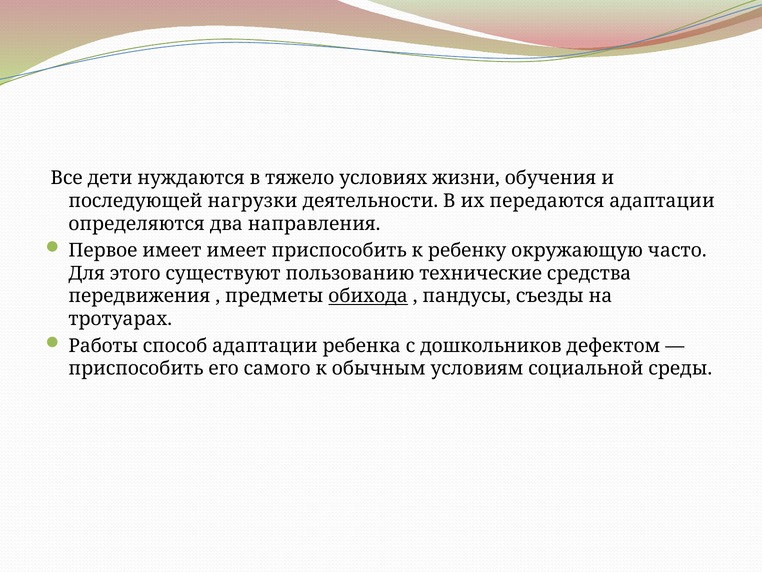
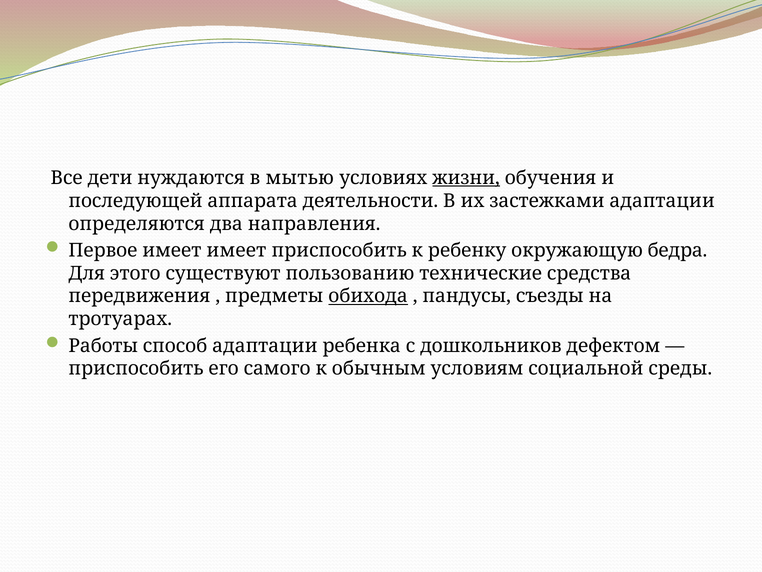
тяжело: тяжело -> мытью (300, 178)
жизни underline: none -> present (466, 178)
нагрузки: нагрузки -> аппарата (253, 201)
передаются: передаются -> застежками (547, 201)
часто: часто -> бедра (677, 250)
